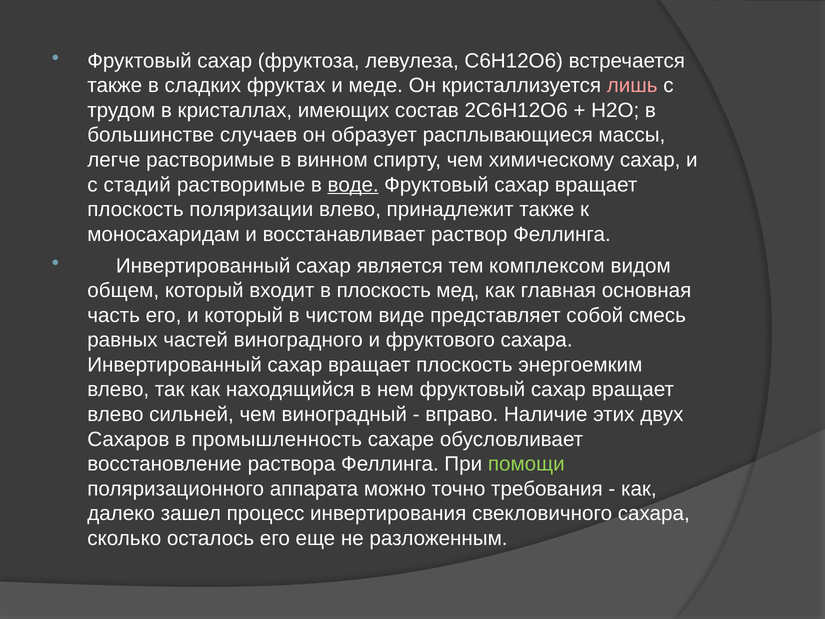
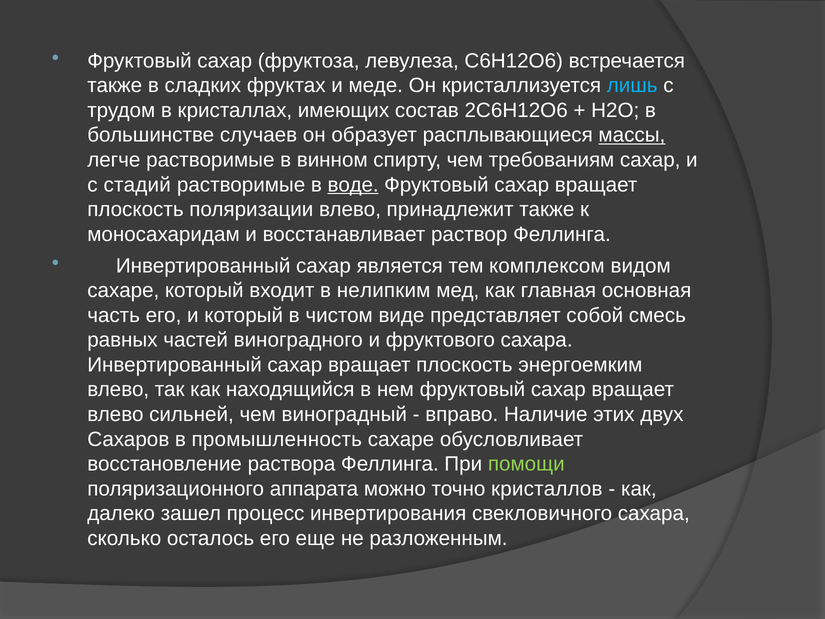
лишь colour: pink -> light blue (632, 86)
массы underline: none -> present (632, 135)
химическому: химическому -> требованиям (552, 160)
общем: общем -> сахаре (123, 291)
в плоскость: плоскость -> нелипким (384, 291)
требования: требования -> кристаллов (547, 489)
